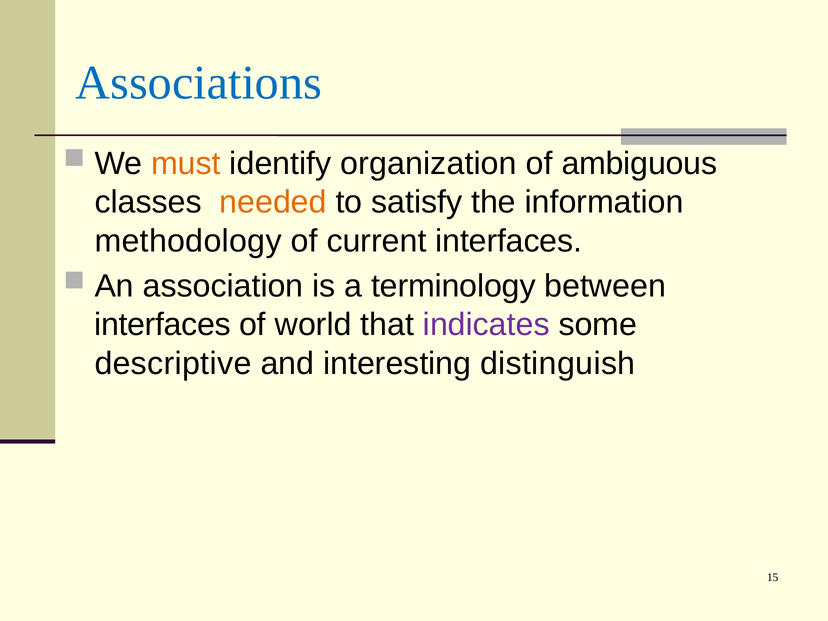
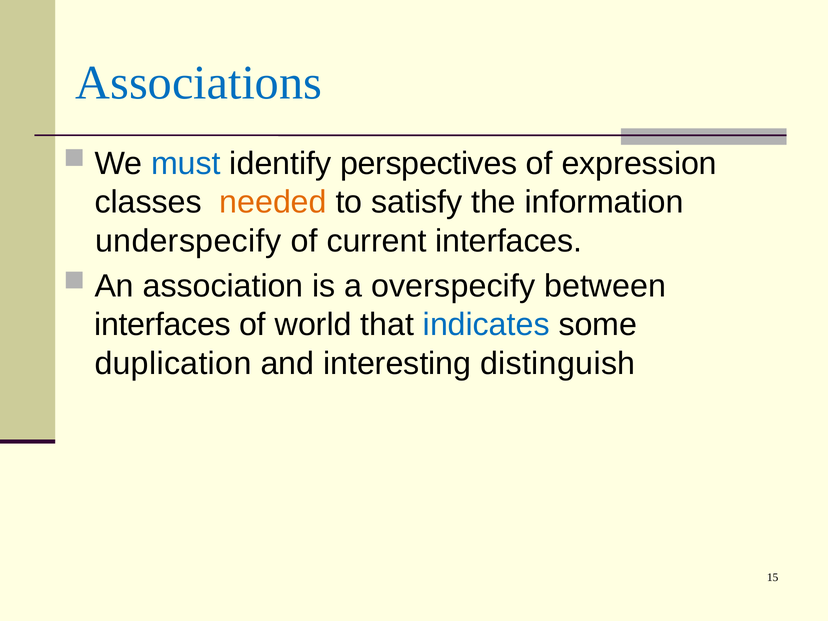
must colour: orange -> blue (186, 164)
organization: organization -> perspectives (429, 164)
ambiguous: ambiguous -> expression (639, 164)
methodology: methodology -> underspecify (188, 241)
terminology: terminology -> overspecify (453, 286)
indicates colour: purple -> blue (486, 325)
descriptive: descriptive -> duplication (173, 363)
